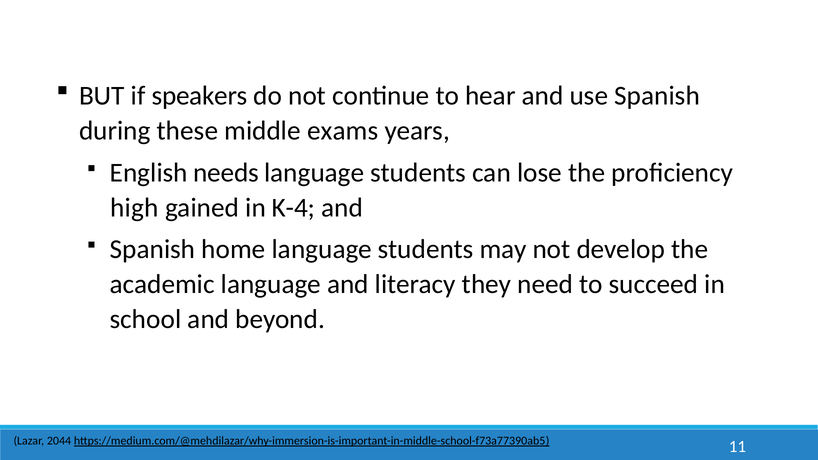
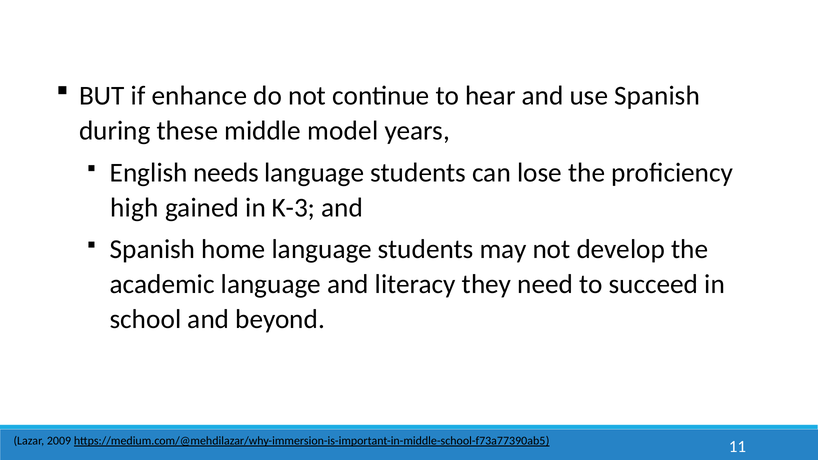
speakers: speakers -> enhance (199, 96)
exams: exams -> model (343, 131)
K-4: K-4 -> K-3 (294, 208)
2044: 2044 -> 2009 (59, 441)
